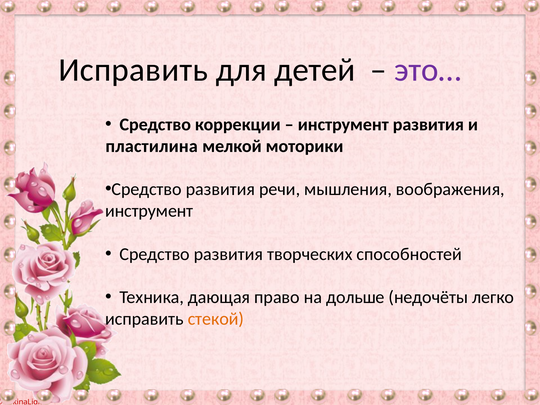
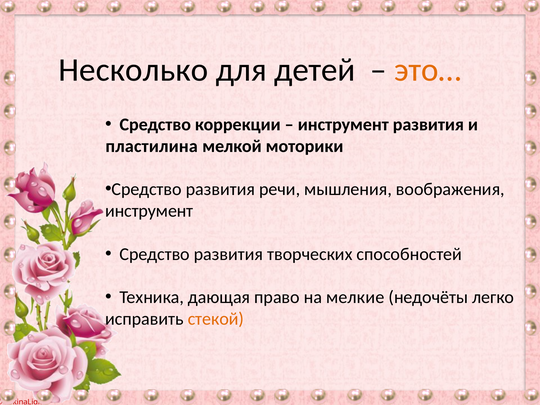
Исправить: Исправить -> Несколько (133, 70)
это… colour: purple -> orange (428, 70)
дольше: дольше -> мелкие (355, 297)
